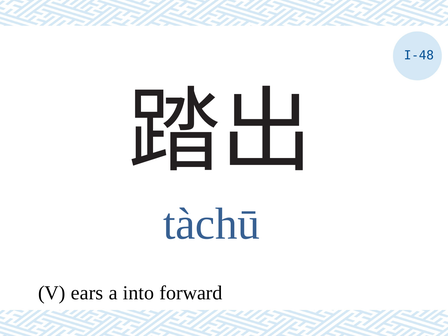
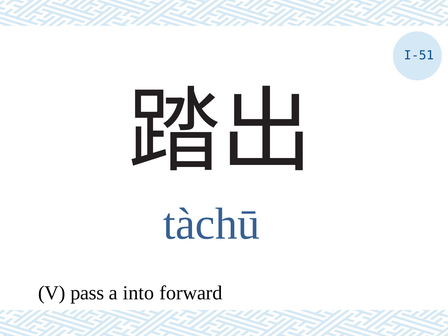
I-48: I-48 -> I-51 (419, 55)
ears: ears -> pass (87, 293)
